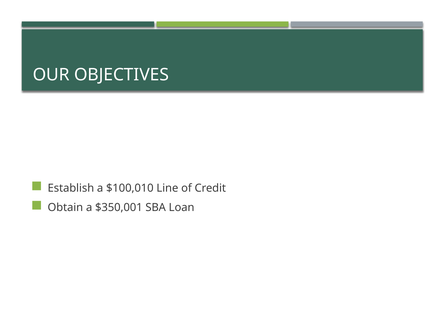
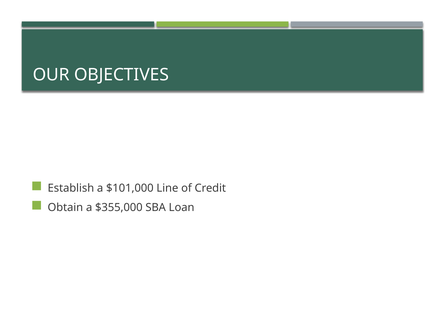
$100,010: $100,010 -> $101,000 (130, 188)
$350,001: $350,001 -> $355,000 (119, 207)
